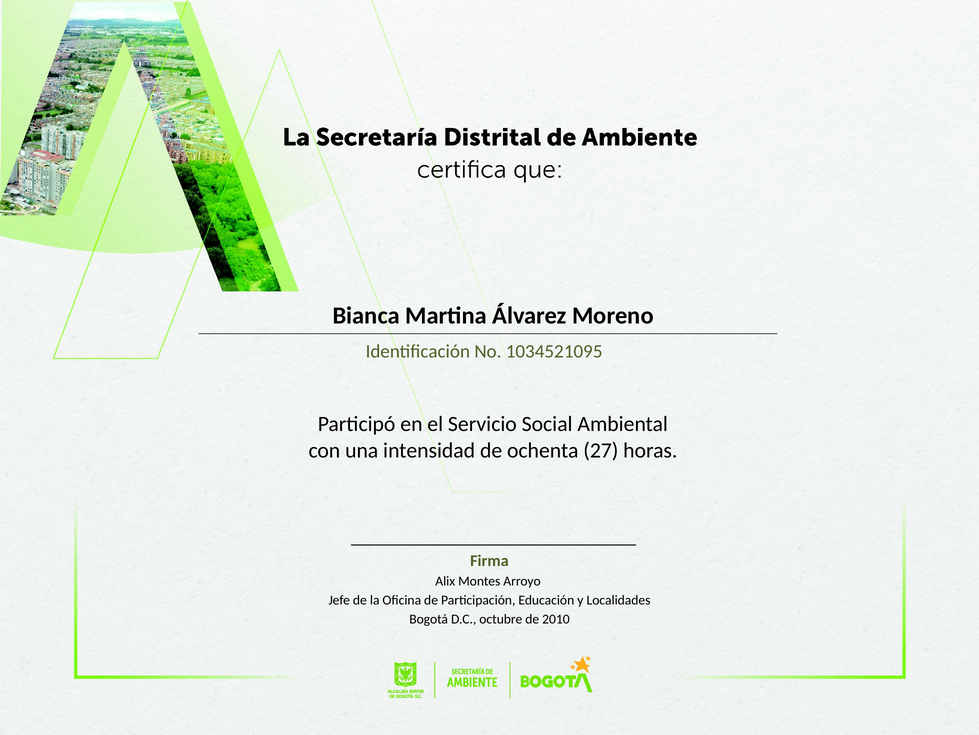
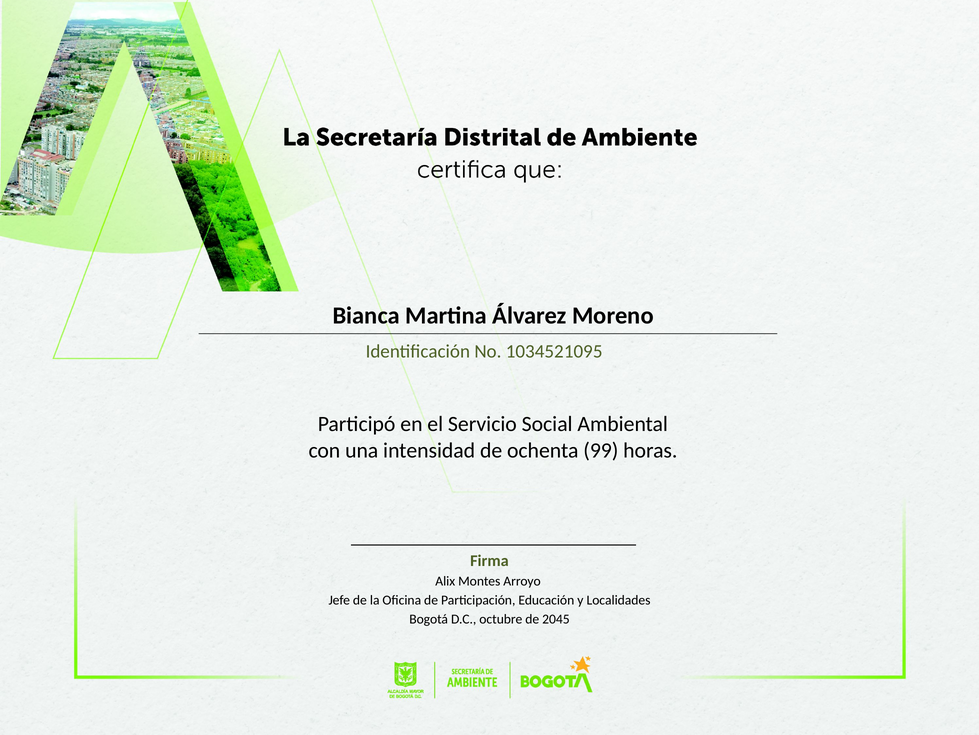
27: 27 -> 99 (601, 450)
2010: 2010 -> 2045 (556, 619)
